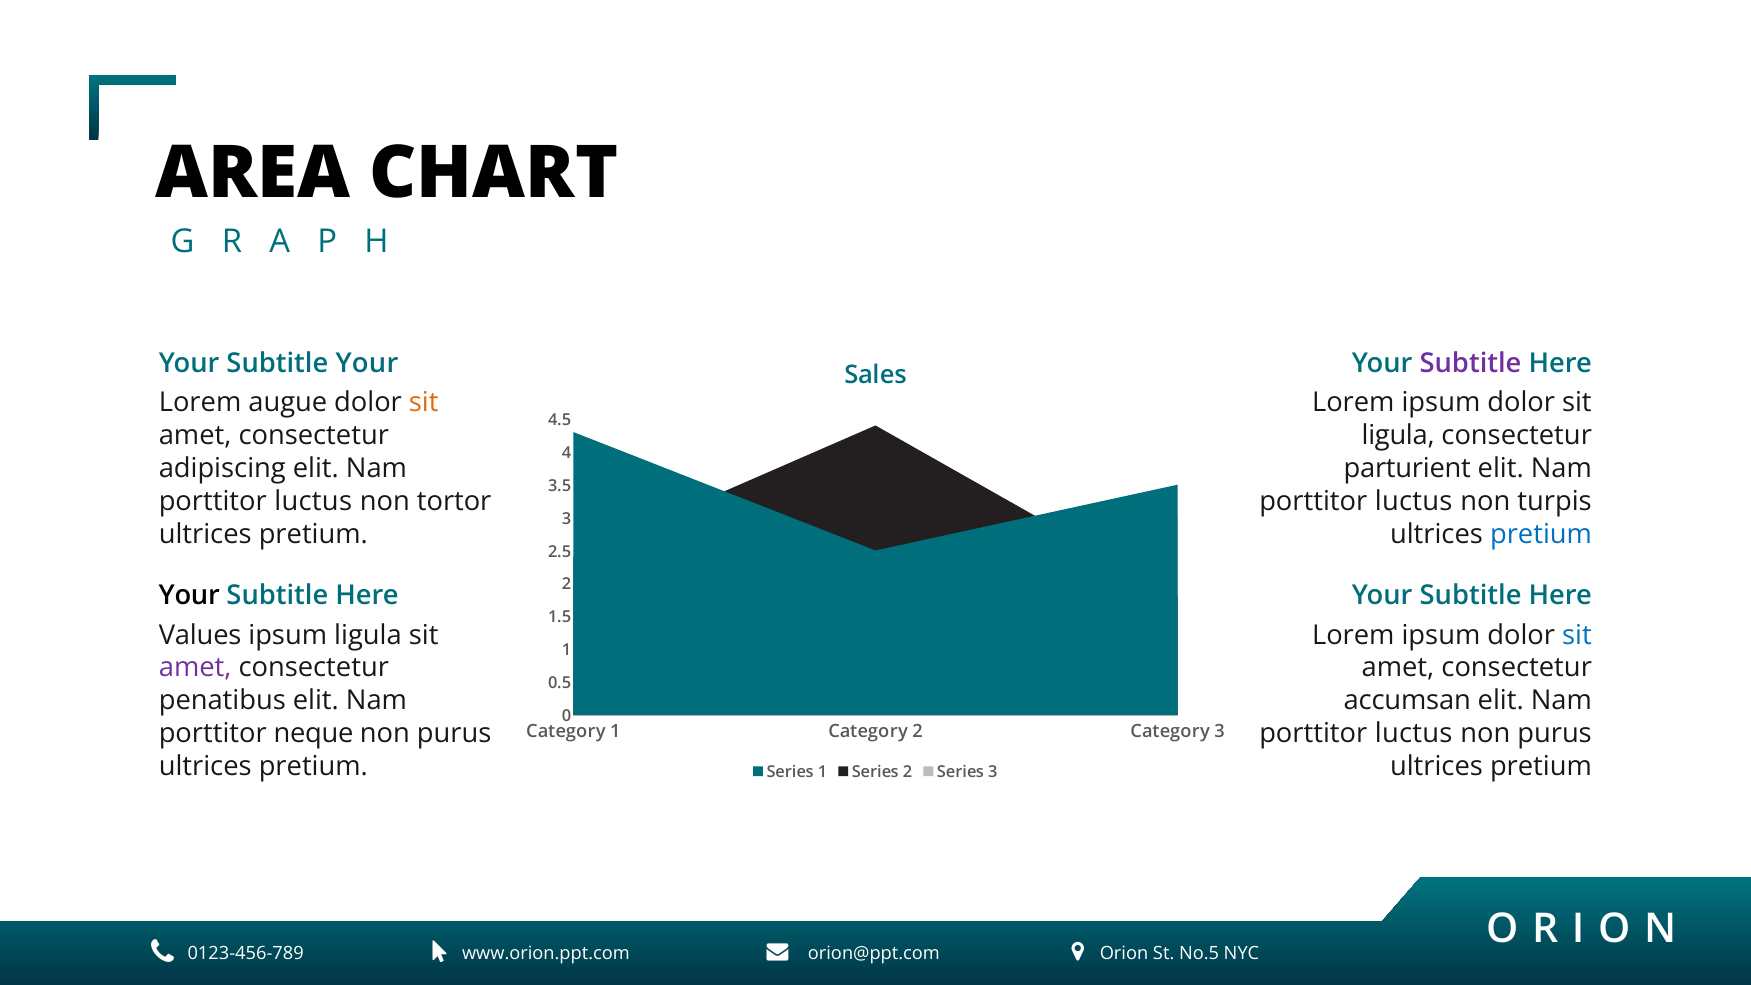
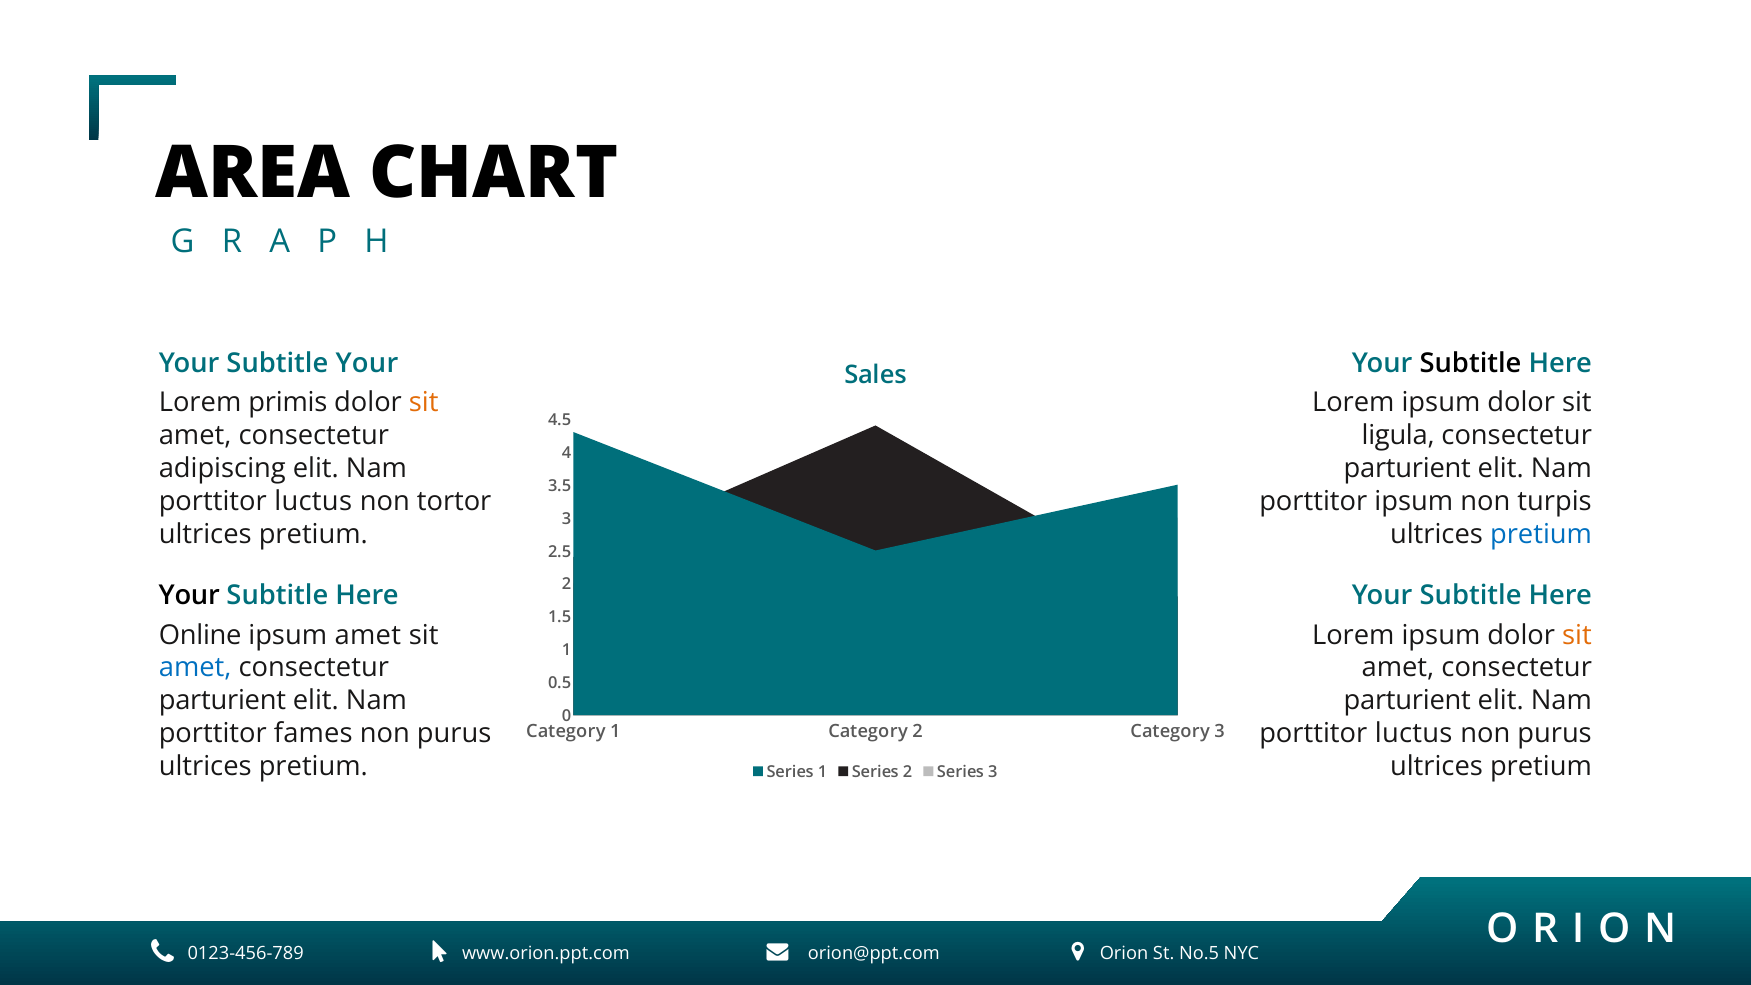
Subtitle colour: purple -> black (1471, 363)
augue: augue -> primis (288, 403)
luctus: luctus -> ipsum (1414, 501)
Values: Values -> Online (200, 635)
ipsum ligula: ligula -> amet (368, 635)
sit colour: blue -> orange (1577, 635)
amet colour: purple -> blue (195, 668)
penatibus: penatibus -> parturient (222, 701)
accumsan: accumsan -> parturient (1407, 701)
neque: neque -> fames (313, 734)
